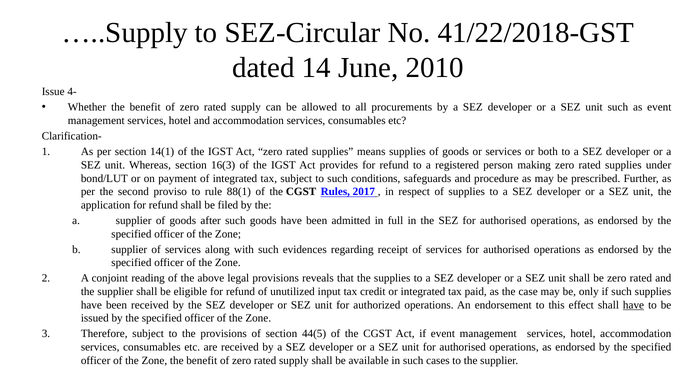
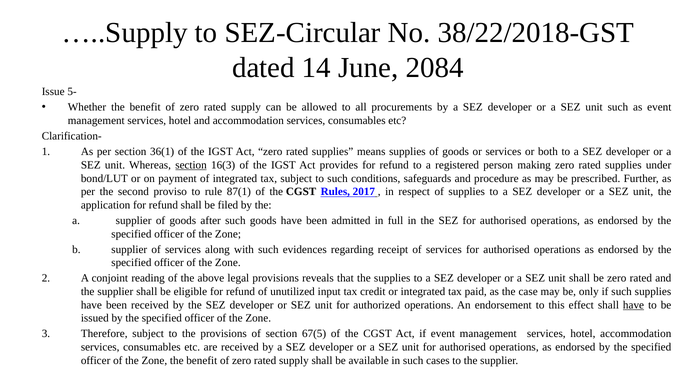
41/22/2018-GST: 41/22/2018-GST -> 38/22/2018-GST (536, 33)
2010: 2010 -> 2084 (435, 68)
4-: 4- -> 5- (72, 92)
14(1: 14(1 -> 36(1 (162, 152)
section underline: none -> present (191, 165)
88(1: 88(1 -> 87(1 (239, 192)
44(5: 44(5 -> 67(5 (314, 334)
